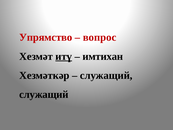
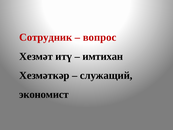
Упрямство: Упрямство -> Сотрудник (46, 37)
итү underline: present -> none (64, 56)
служащий: служащий -> экономист (44, 94)
